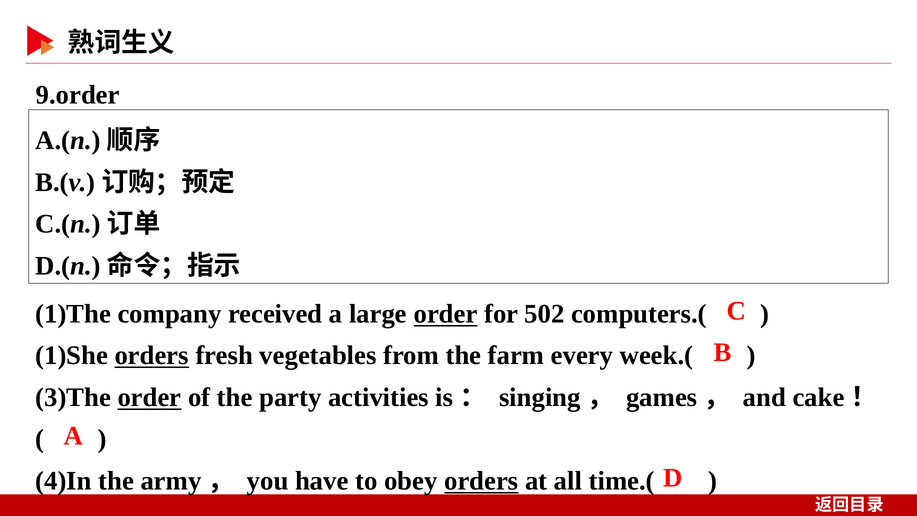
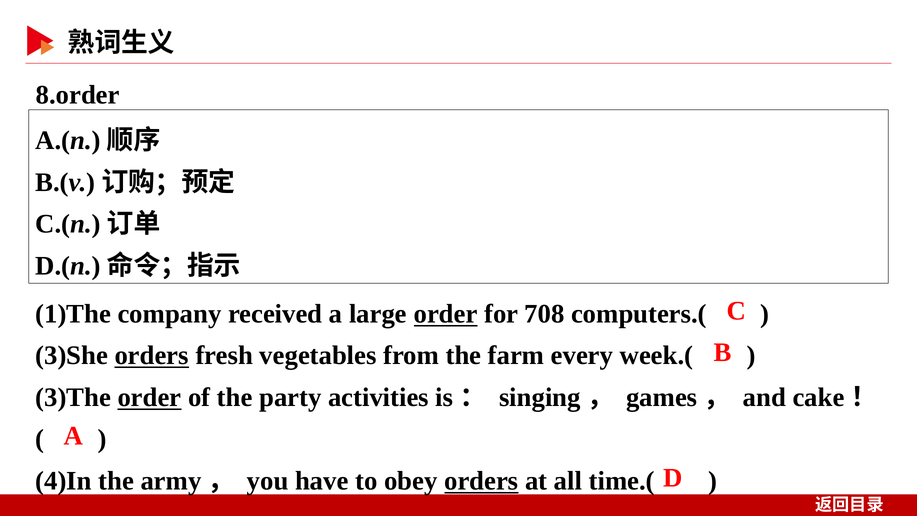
9.order: 9.order -> 8.order (78, 95)
502: 502 -> 708 (544, 314)
1)She: 1)She -> 3)She (72, 355)
